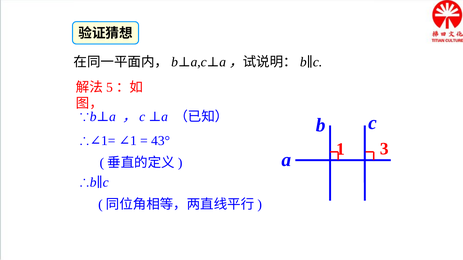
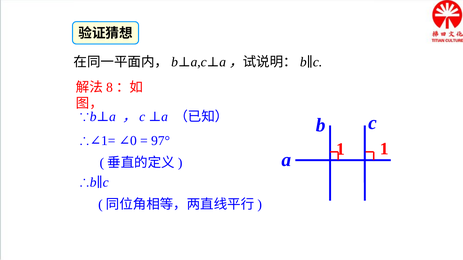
5: 5 -> 8 (110, 87)
∴∠1= 1: 1 -> 0 (133, 141)
43°: 43° -> 97° (161, 141)
3: 3 -> 1 (384, 149)
